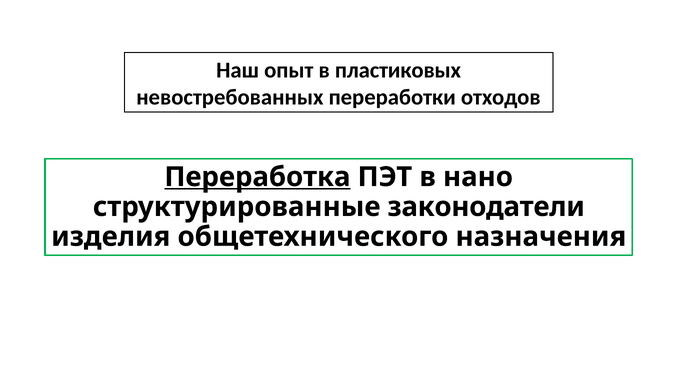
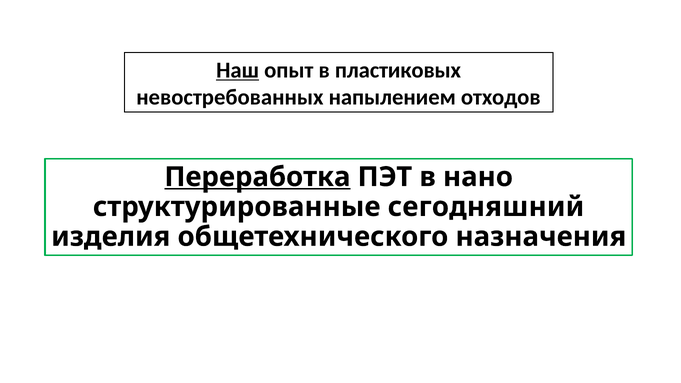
Наш underline: none -> present (238, 70)
переработки: переработки -> напылением (392, 97)
законодатели: законодатели -> сегодняшний (486, 207)
